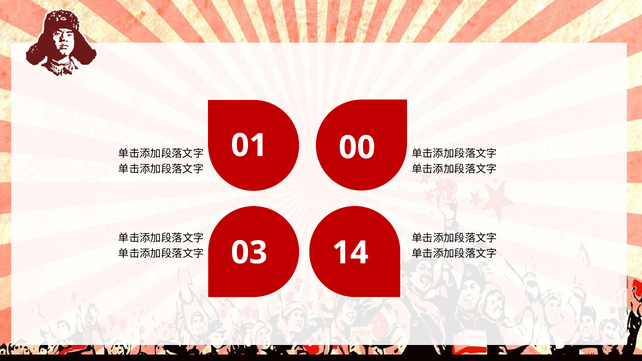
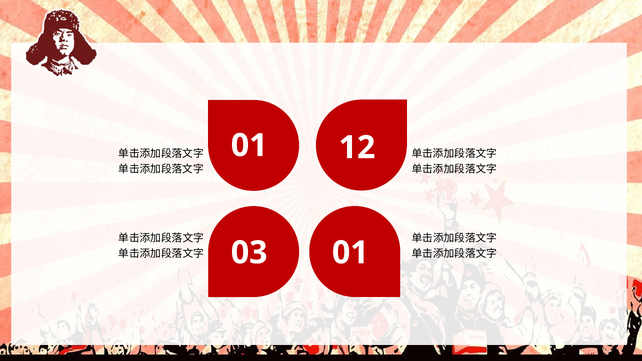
00: 00 -> 12 (357, 148)
03 14: 14 -> 01 (350, 253)
